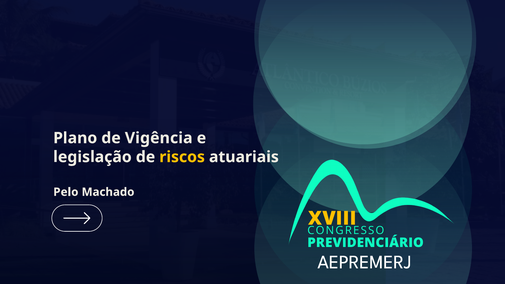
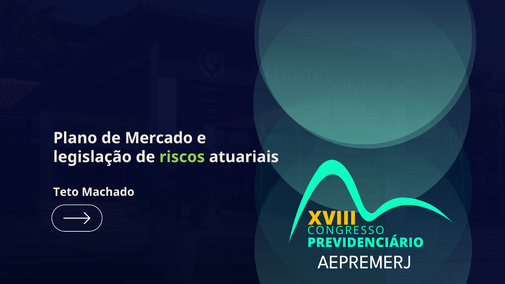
Vigência: Vigência -> Mercado (159, 138)
riscos colour: yellow -> light green (182, 157)
Pelo: Pelo -> Teto (66, 192)
